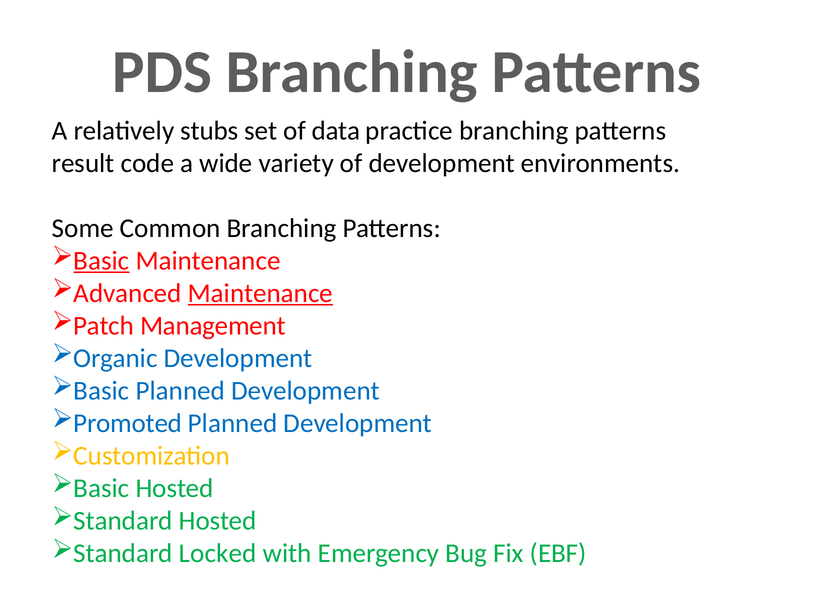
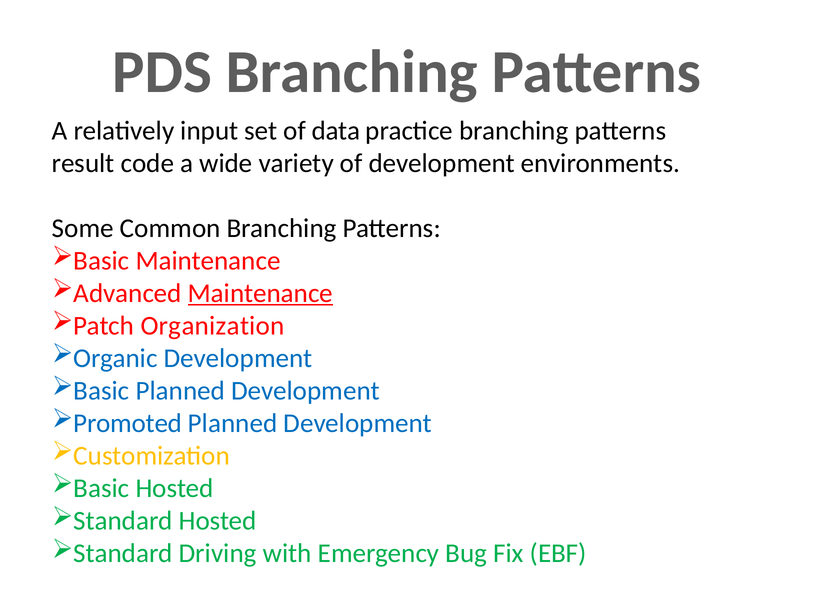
stubs: stubs -> input (209, 131)
Basic underline: present -> none (101, 261)
Management: Management -> Organization (213, 326)
Locked: Locked -> Driving (218, 554)
